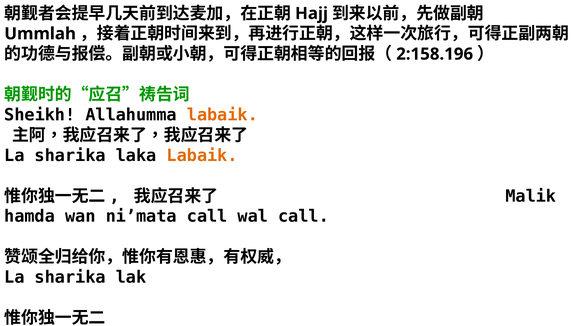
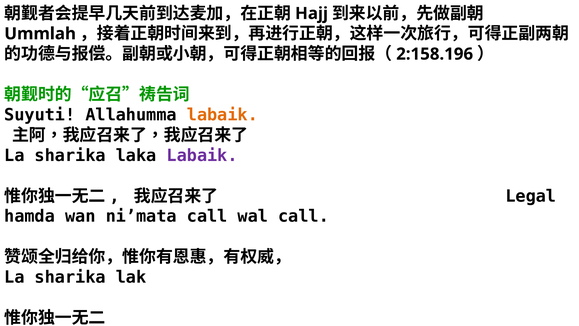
Sheikh: Sheikh -> Suyuti (40, 115)
Labaik colour: orange -> purple (202, 155)
Malik: Malik -> Legal (531, 196)
